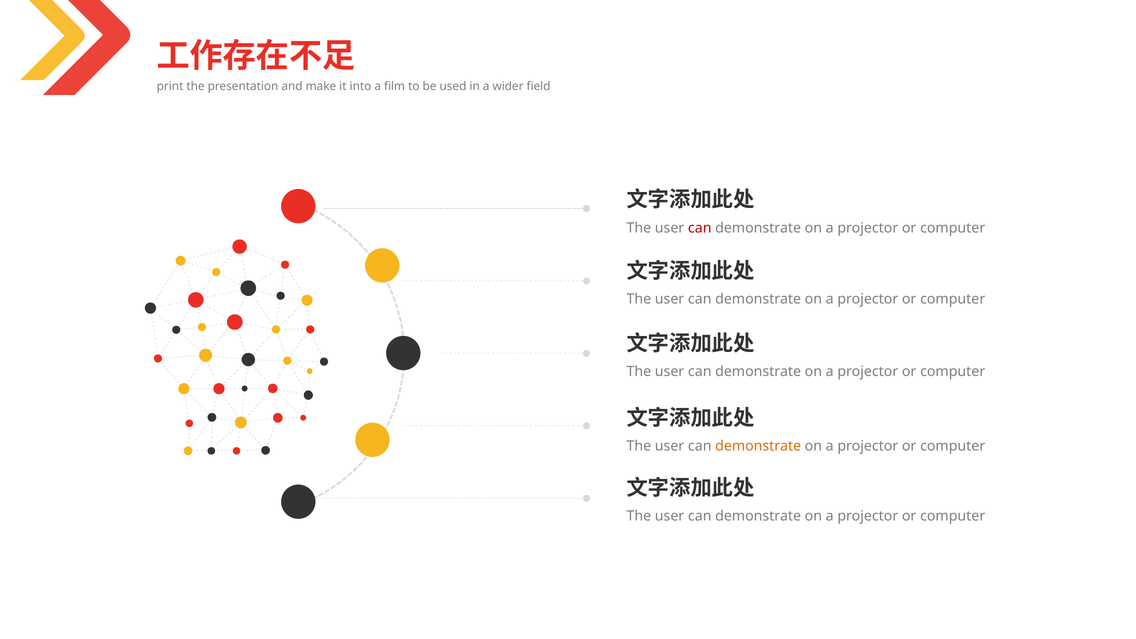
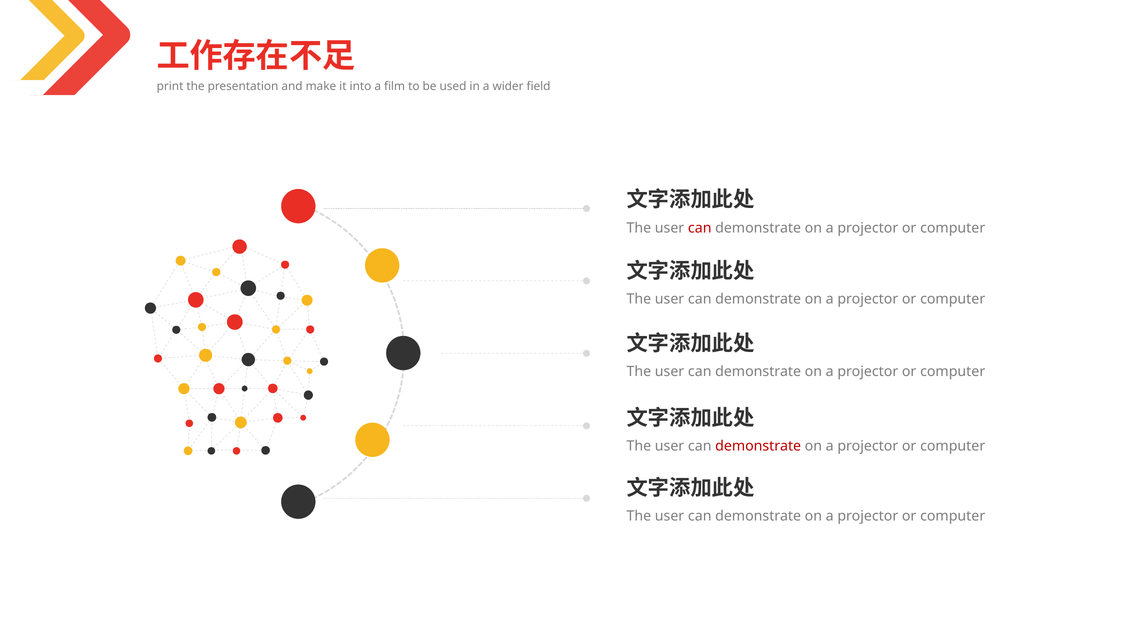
demonstrate colour: orange -> red (758, 446)
